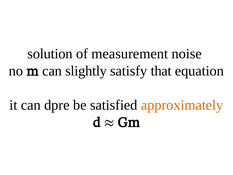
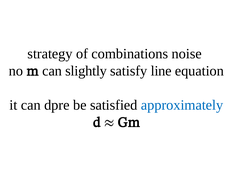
solution: solution -> strategy (50, 54)
measurement: measurement -> combinations (130, 54)
that: that -> line (161, 71)
approximately colour: orange -> blue (182, 105)
